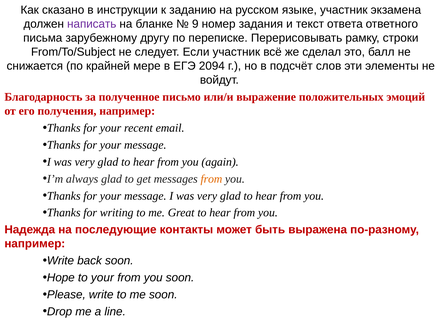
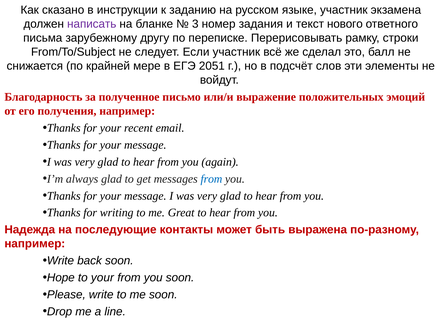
9: 9 -> 3 (195, 24)
ответа: ответа -> нового (345, 24)
2094: 2094 -> 2051 (212, 66)
from colour: orange -> blue (211, 179)
